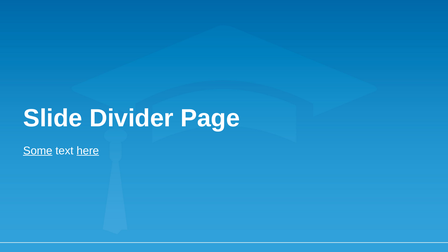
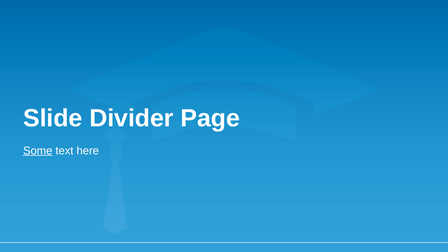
here underline: present -> none (88, 151)
